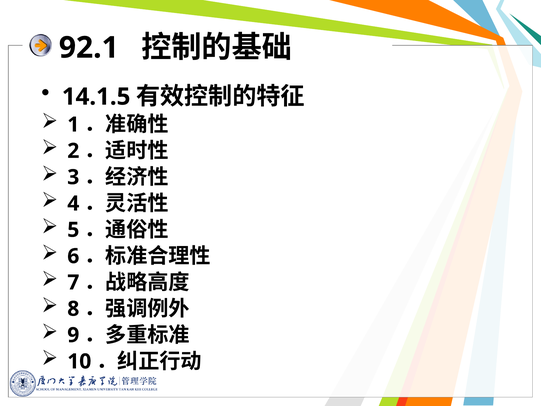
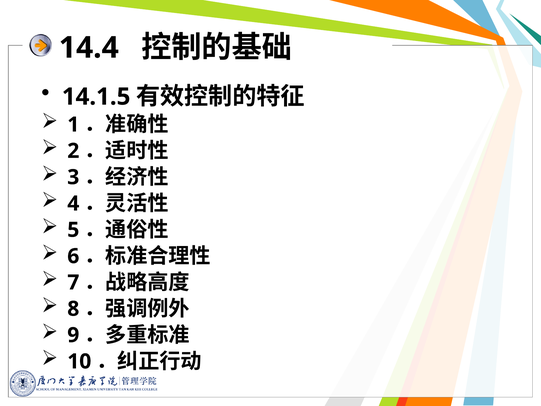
92.1: 92.1 -> 14.4 (89, 48)
